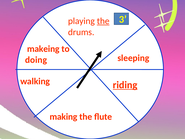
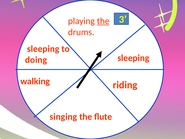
makeing: makeing -> sleeping (43, 49)
riding underline: present -> none (125, 85)
making: making -> singing (63, 117)
